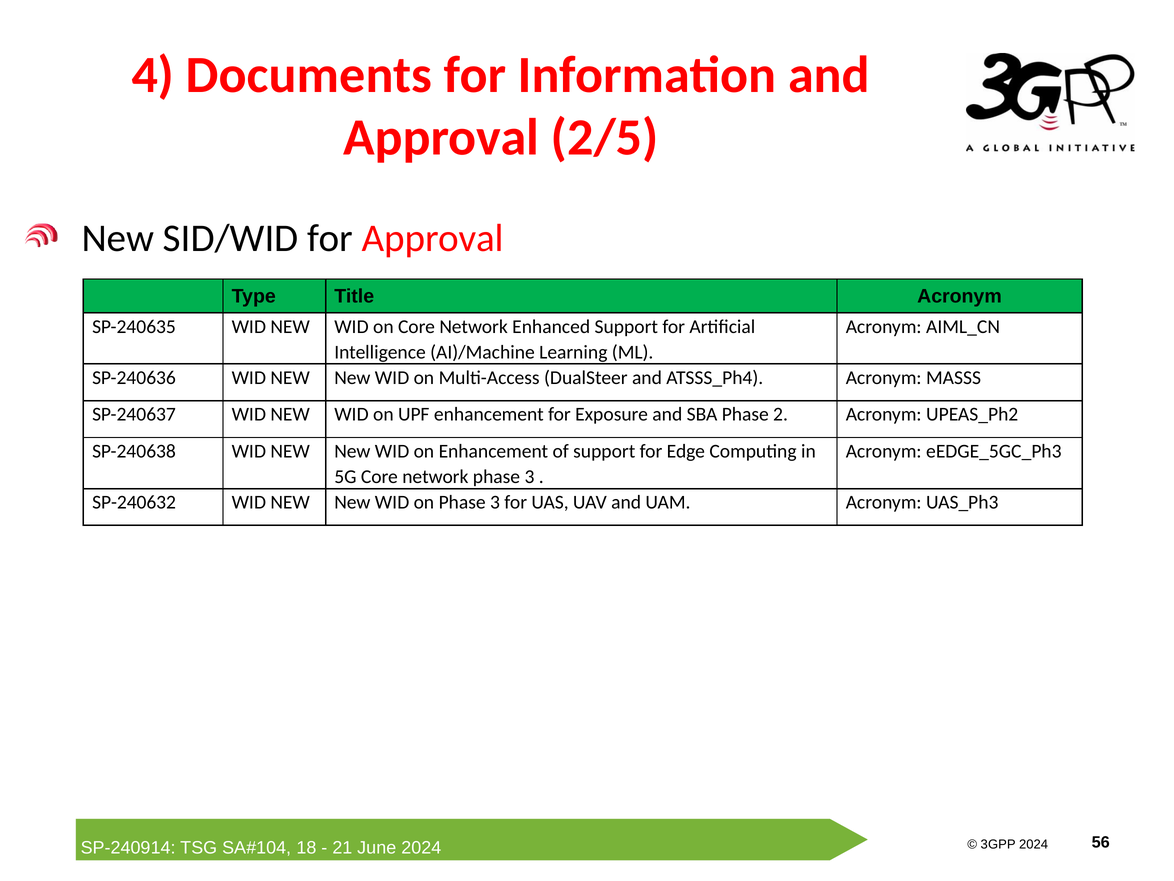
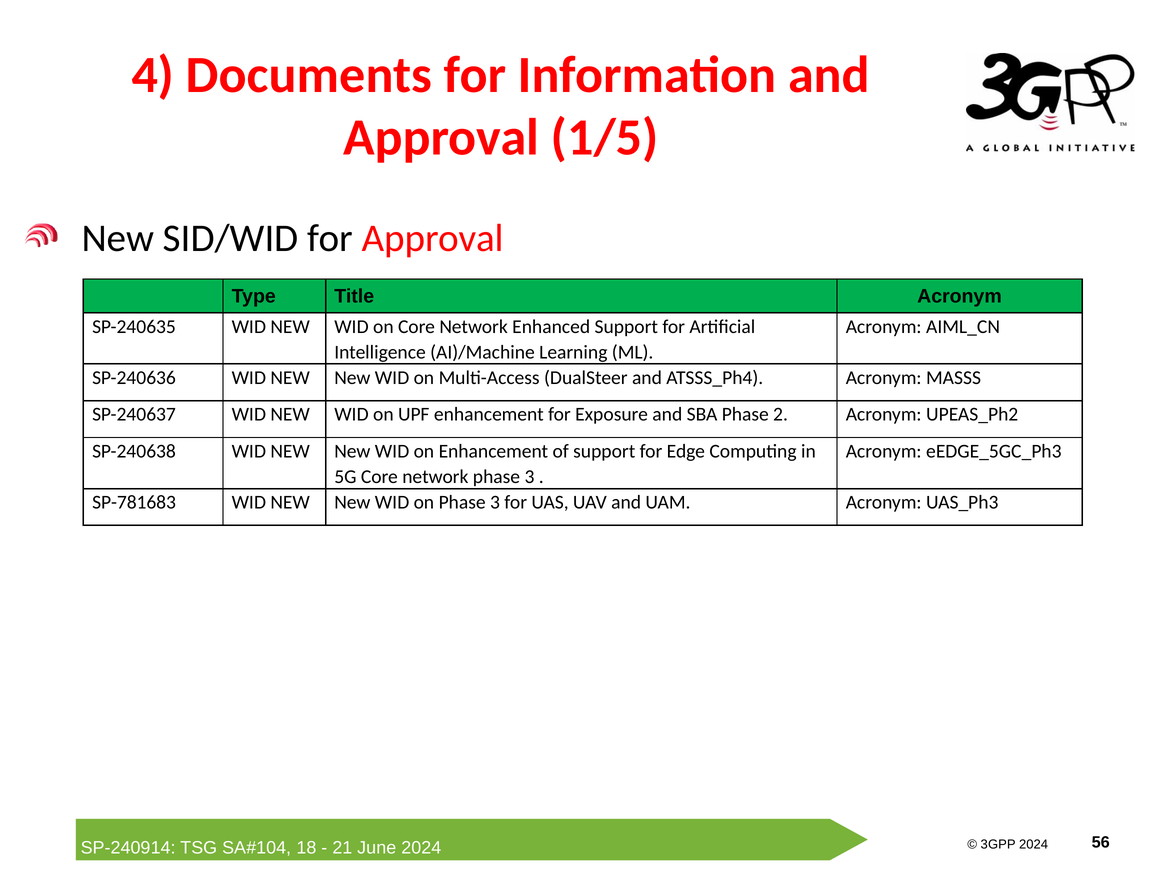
2/5: 2/5 -> 1/5 (605, 138)
SP-240632: SP-240632 -> SP-781683 (134, 502)
